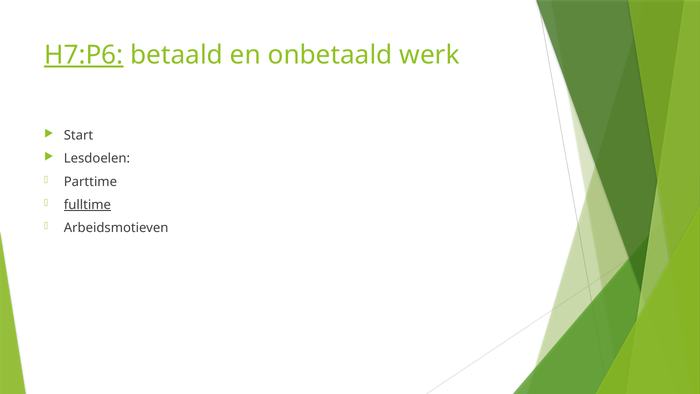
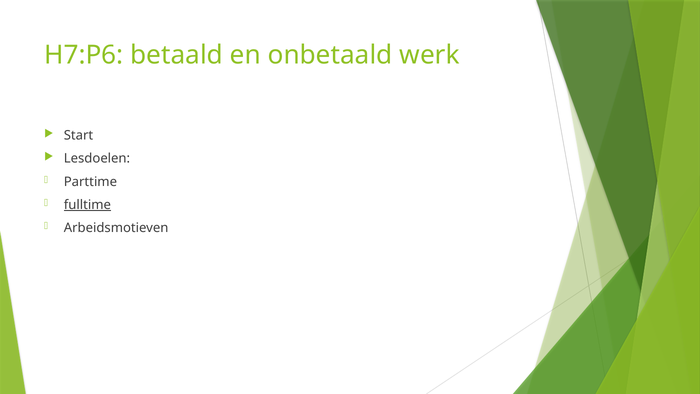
H7:P6 underline: present -> none (84, 55)
